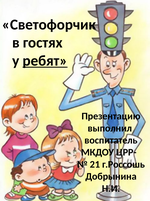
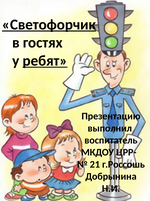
Светофорчик underline: none -> present (49, 24)
